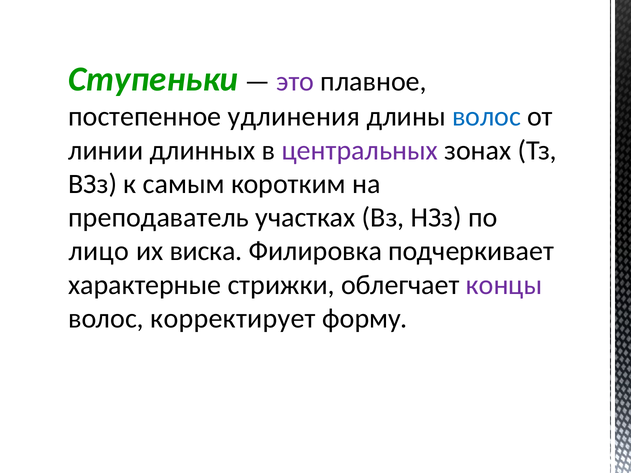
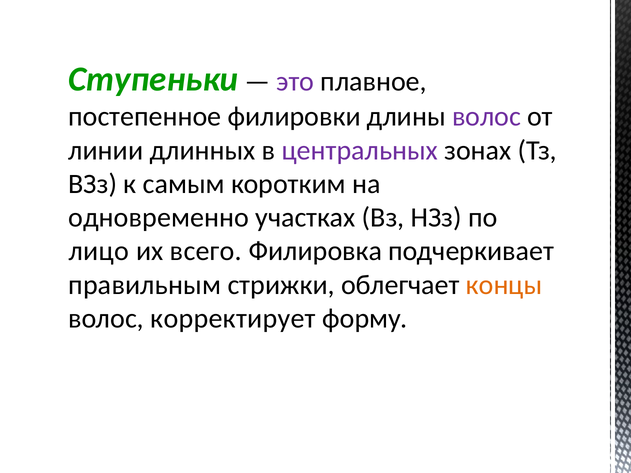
удлинения: удлинения -> филировки (294, 117)
волос colour: blue -> purple (487, 117)
преподаватель: преподаватель -> одновременно (159, 218)
виска: виска -> всего (206, 251)
характерные: характерные -> правильным (145, 285)
концы colour: purple -> orange (504, 285)
